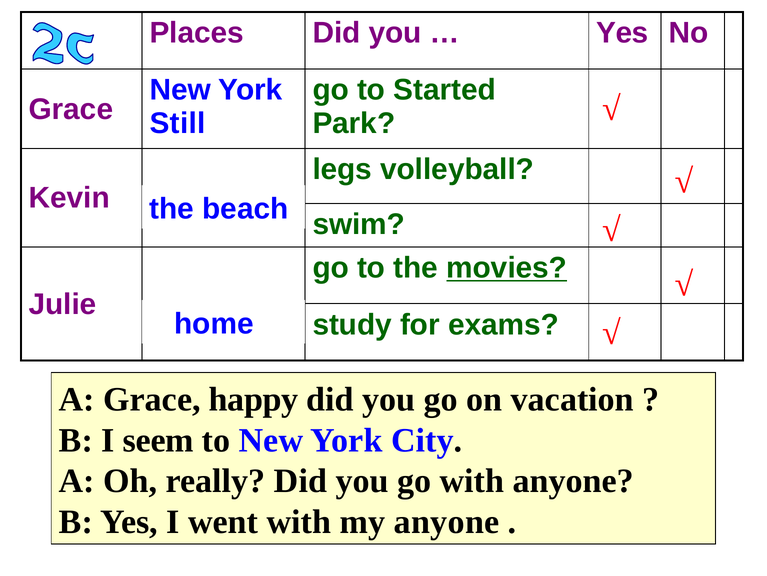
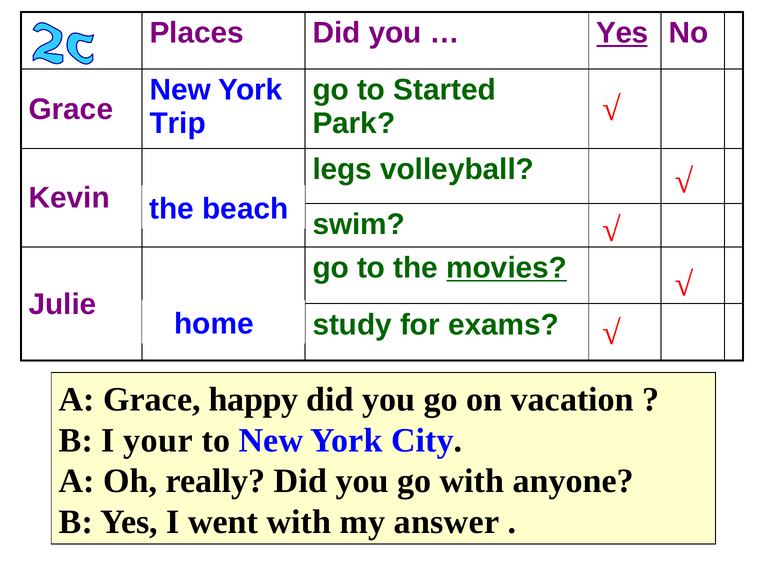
Yes underline: none -> present (622, 33)
Still: Still -> Trip (178, 123)
seem: seem -> your (158, 440)
my anyone: anyone -> answer (447, 522)
